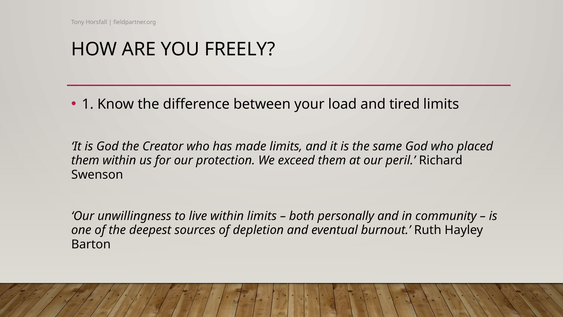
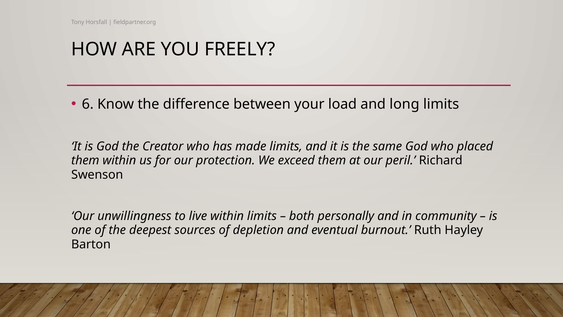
1: 1 -> 6 (88, 104)
tired: tired -> long (404, 104)
